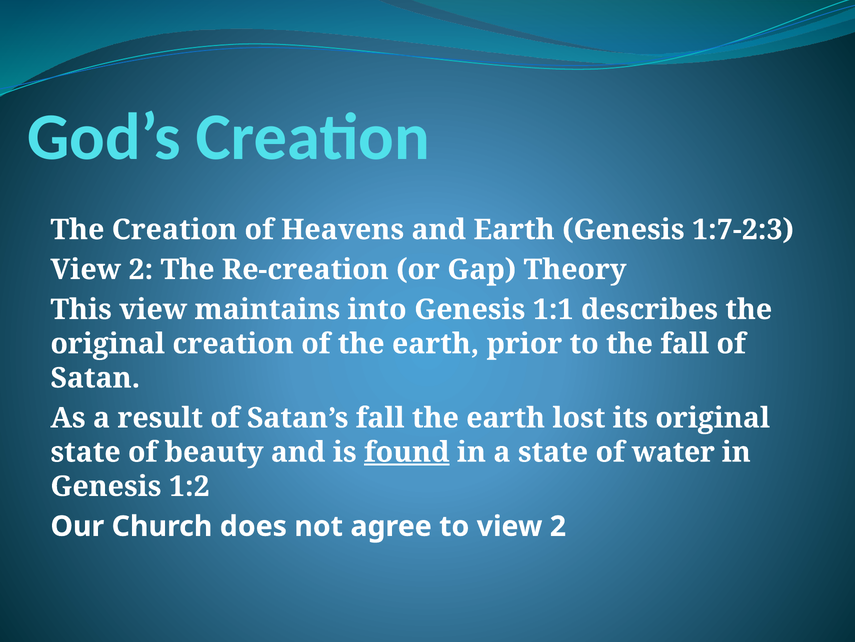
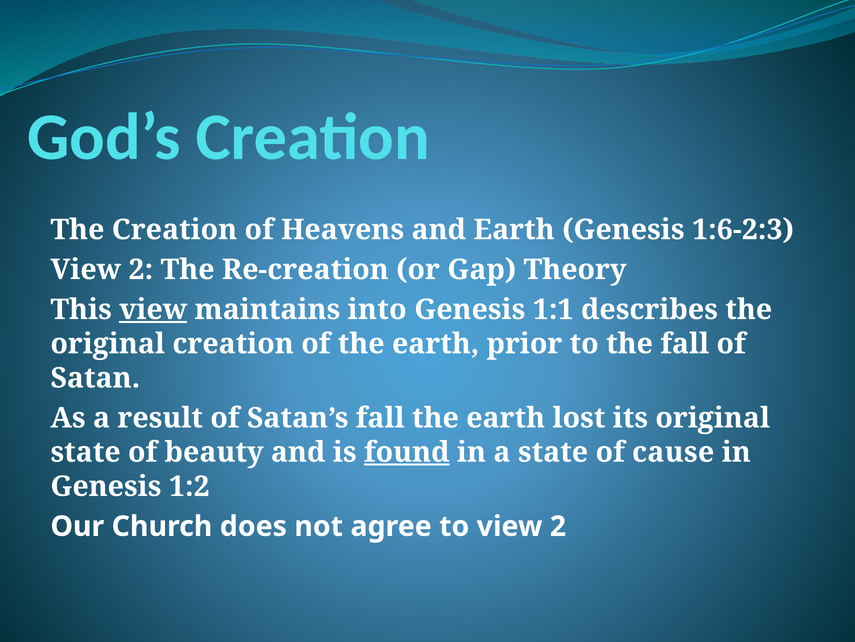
1:7-2:3: 1:7-2:3 -> 1:6-2:3 (743, 229)
view underline: none -> present (153, 309)
water: water -> cause (673, 452)
